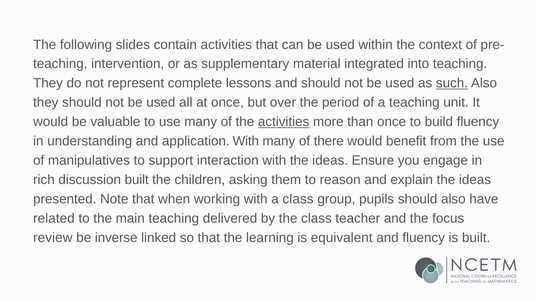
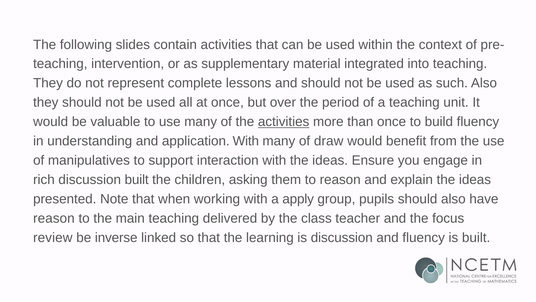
such underline: present -> none (452, 83)
there: there -> draw (329, 141)
a class: class -> apply (298, 199)
related: related -> reason (54, 218)
is equivalent: equivalent -> discussion (342, 237)
